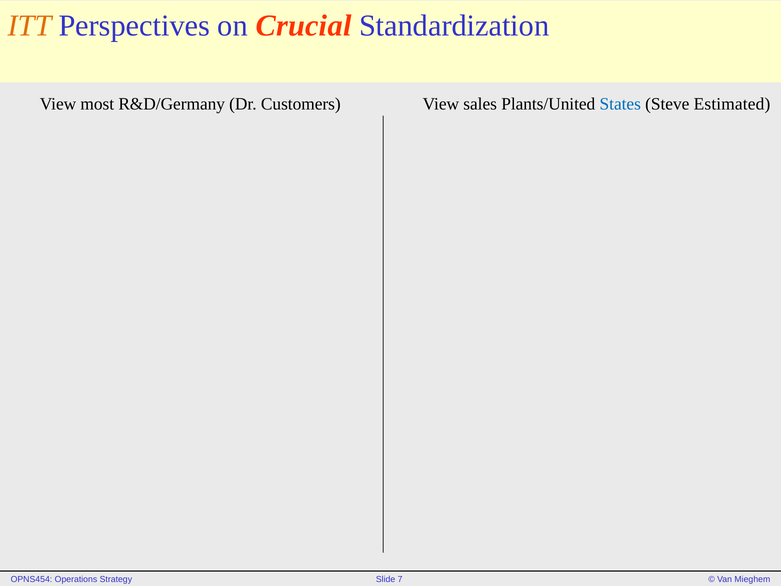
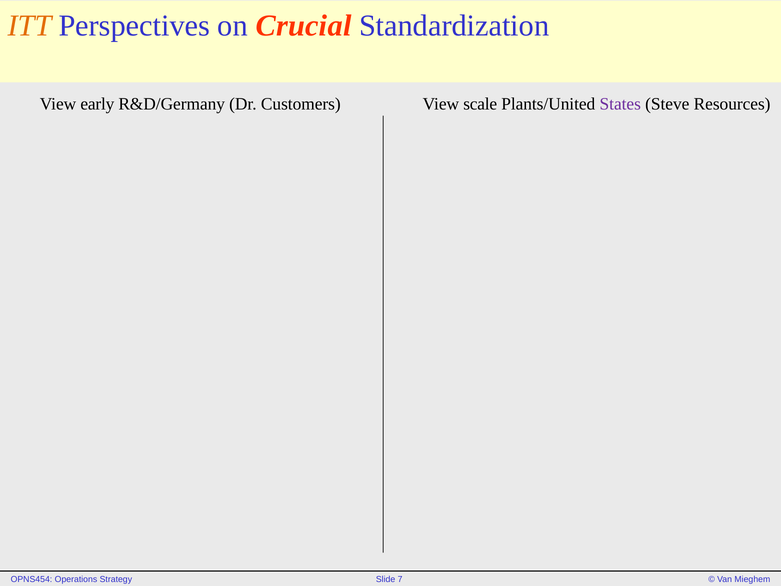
most: most -> early (97, 104)
sales: sales -> scale (480, 104)
States colour: blue -> purple (620, 104)
Estimated: Estimated -> Resources (732, 104)
